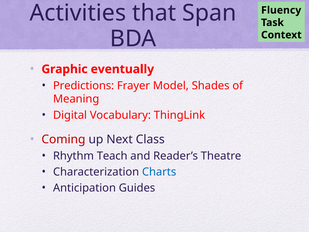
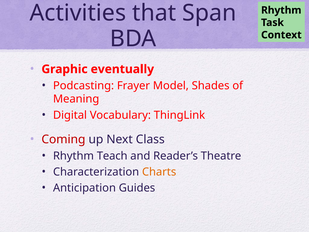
Fluency: Fluency -> Rhythm (281, 10)
Predictions: Predictions -> Podcasting (84, 86)
Charts colour: blue -> orange (159, 172)
